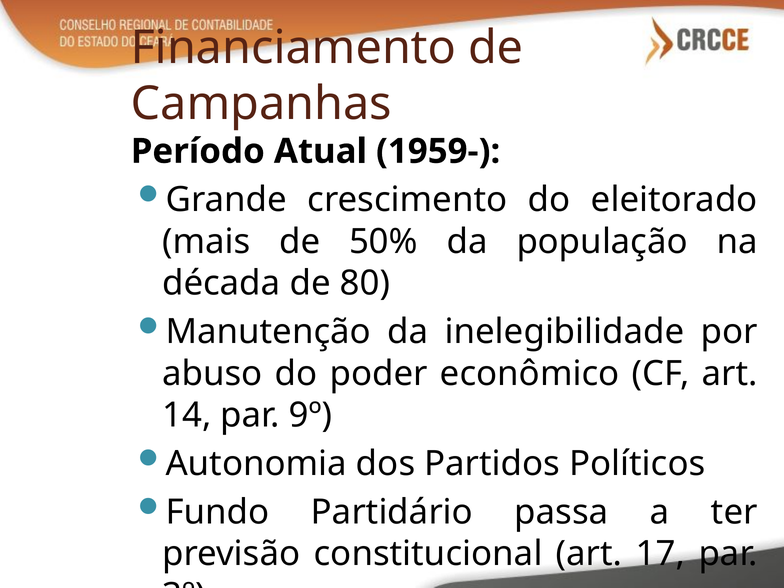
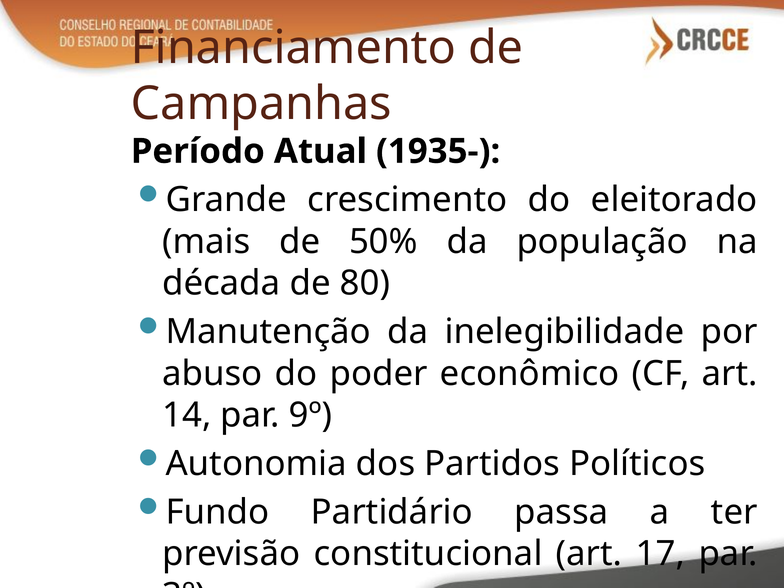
1959-: 1959- -> 1935- (438, 151)
